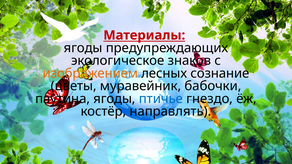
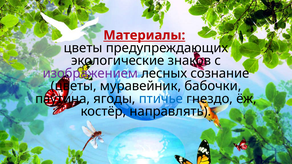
ягоды: ягоды -> цветы (83, 48)
экологическое: экологическое -> экологические (118, 61)
изображением colour: orange -> purple (90, 73)
